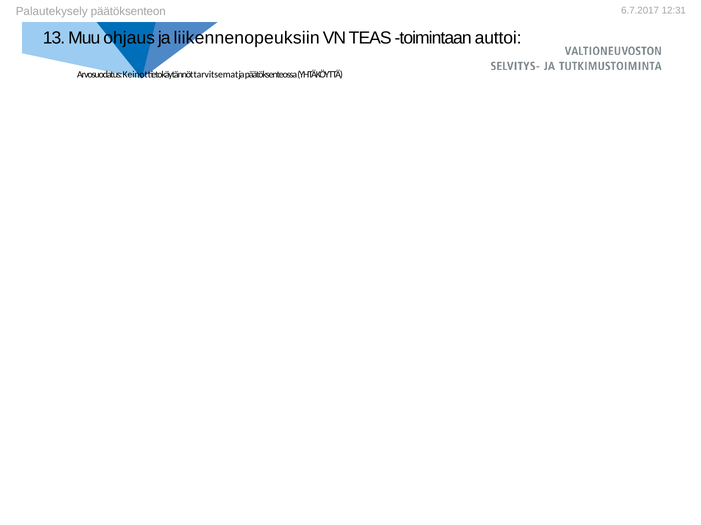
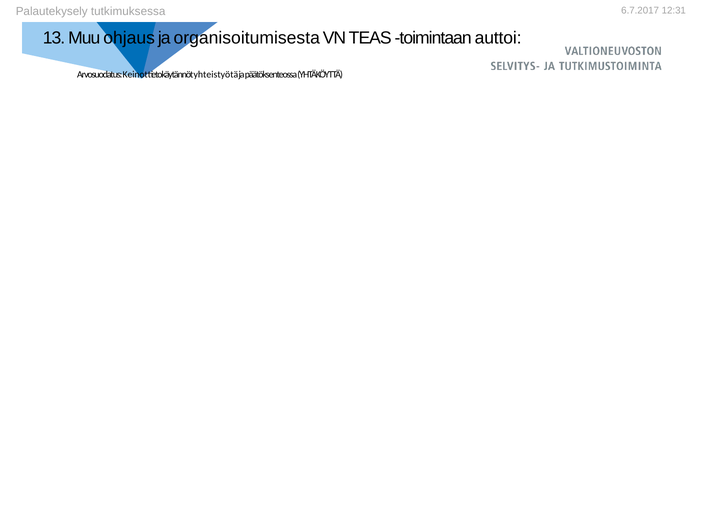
päätöksenteon: päätöksenteon -> tutkimuksessa (128, 12)
liikennenopeuksiin: liikennenopeuksiin -> organisoitumisesta (247, 38)
tarvitsemat: tarvitsemat -> yhteistyötä (216, 75)
